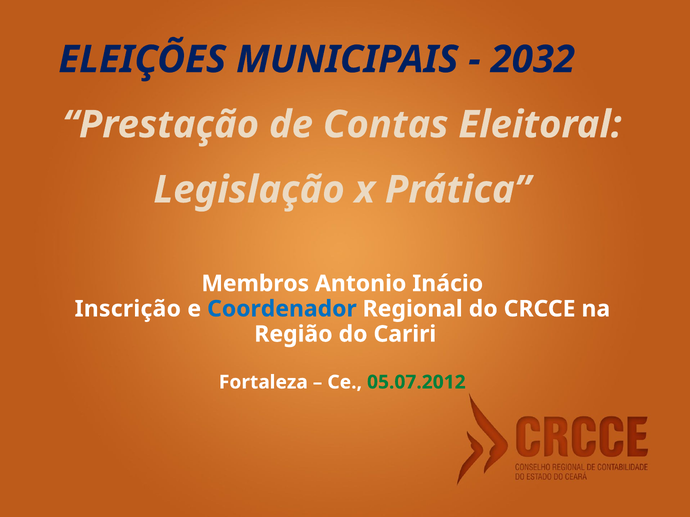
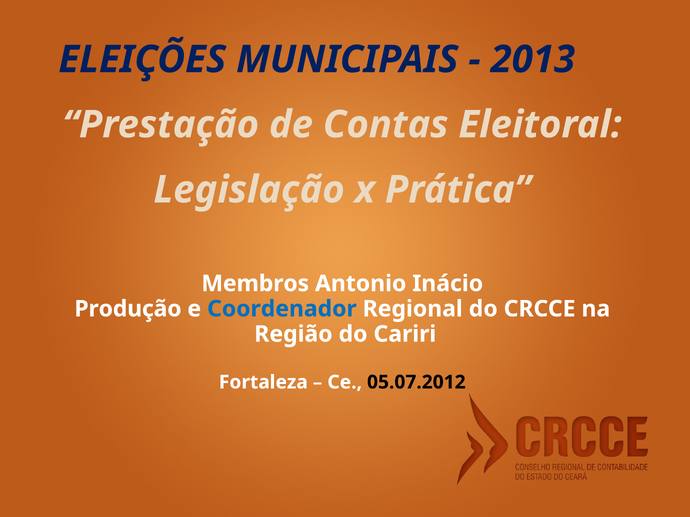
2032: 2032 -> 2013 (533, 60)
Inscrição: Inscrição -> Produção (128, 309)
05.07.2012 colour: green -> black (416, 383)
